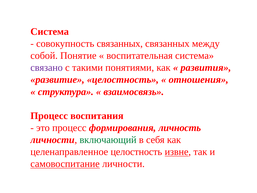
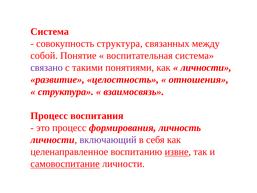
совокупность связанных: связанных -> структура (120, 44)
развития: развития -> личности (206, 68)
включающий colour: green -> purple (108, 140)
целенаправленное целостность: целостность -> воспитанию (136, 152)
